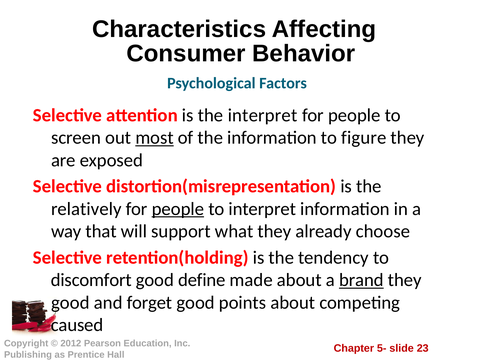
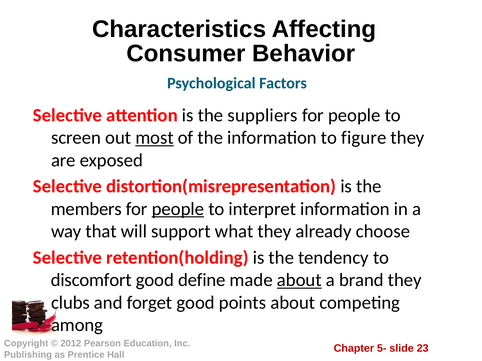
the interpret: interpret -> suppliers (263, 115)
relatively: relatively -> members (86, 209)
about underline: none -> present (299, 280)
brand underline: present -> none (361, 280)
good: good -> clubs (70, 303)
caused: caused -> among (77, 325)
